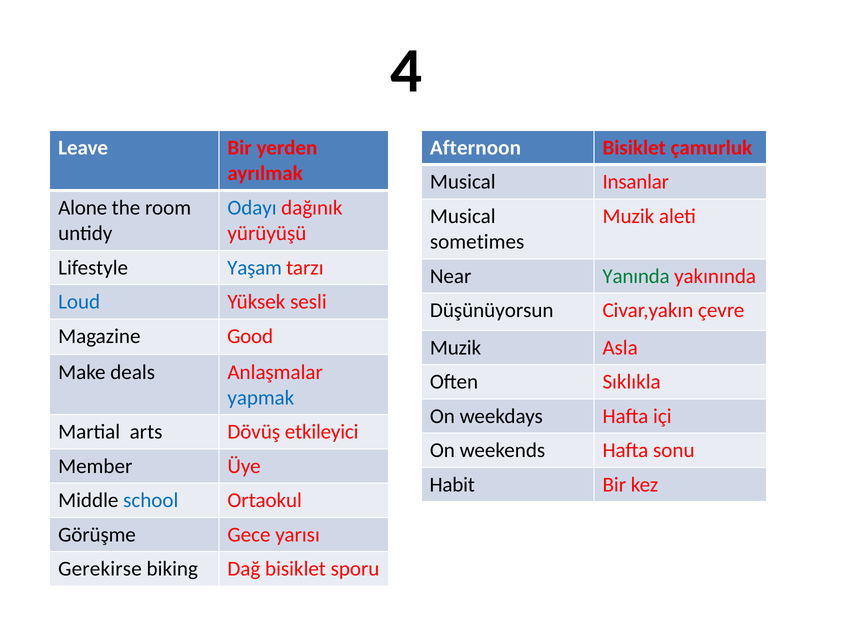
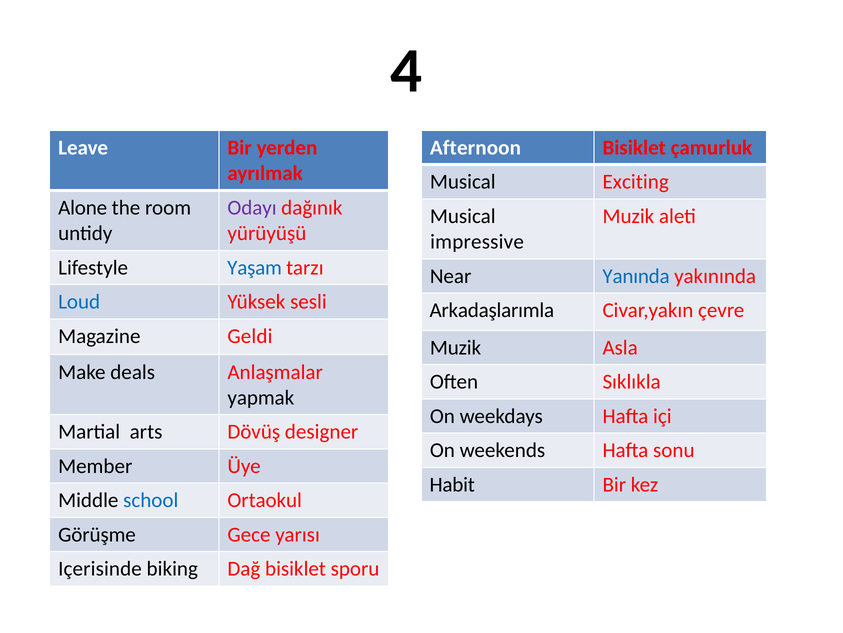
Insanlar: Insanlar -> Exciting (636, 182)
Odayı colour: blue -> purple (252, 207)
sometimes: sometimes -> impressive (477, 242)
Yanında colour: green -> blue (636, 276)
Düşünüyorsun: Düşünüyorsun -> Arkadaşlarımla (492, 310)
Good: Good -> Geldi (250, 336)
yapmak colour: blue -> black (261, 397)
etkileyici: etkileyici -> designer (322, 432)
Gerekirse: Gerekirse -> Içerisinde (100, 568)
